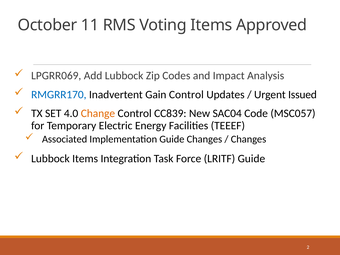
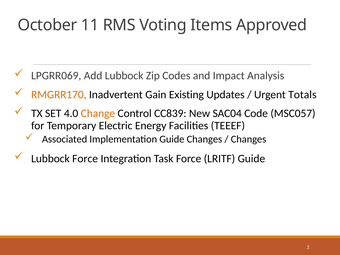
RMGRR170 colour: blue -> orange (59, 95)
Gain Control: Control -> Existing (186, 95)
Issued: Issued -> Totals (302, 95)
Lubbock Items: Items -> Force (85, 159)
